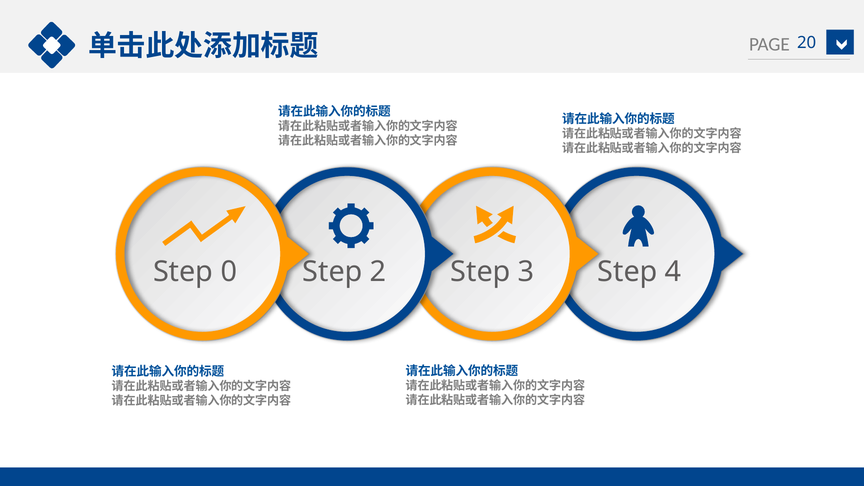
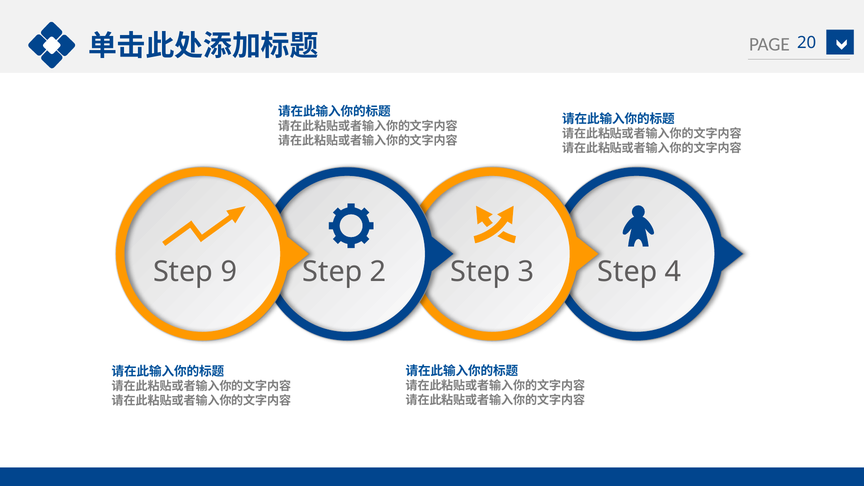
0: 0 -> 9 (229, 272)
